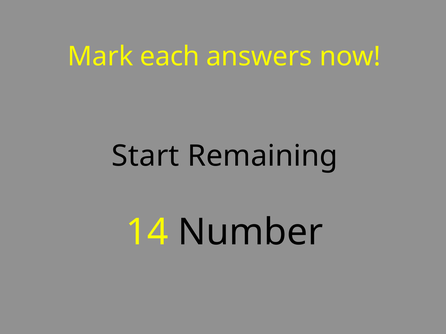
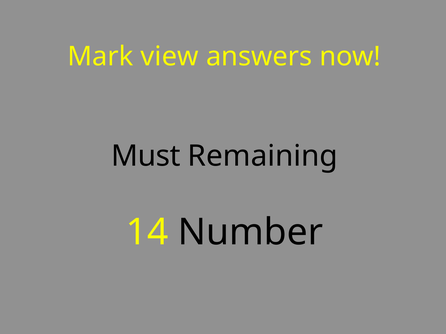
each: each -> view (170, 57)
Start: Start -> Must (146, 156)
